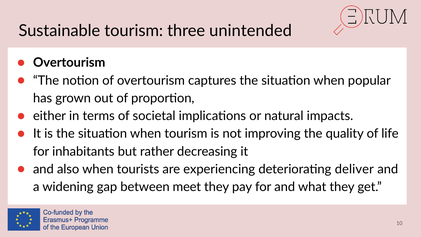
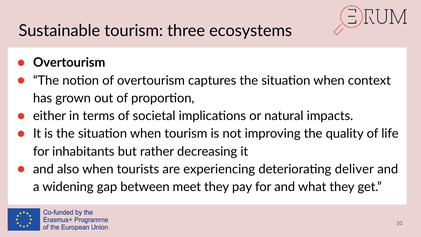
unintended: unintended -> ecosystems (251, 31)
popular: popular -> context (369, 80)
